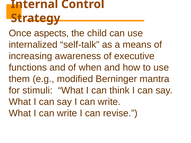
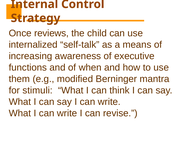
aspects: aspects -> reviews (51, 33)
